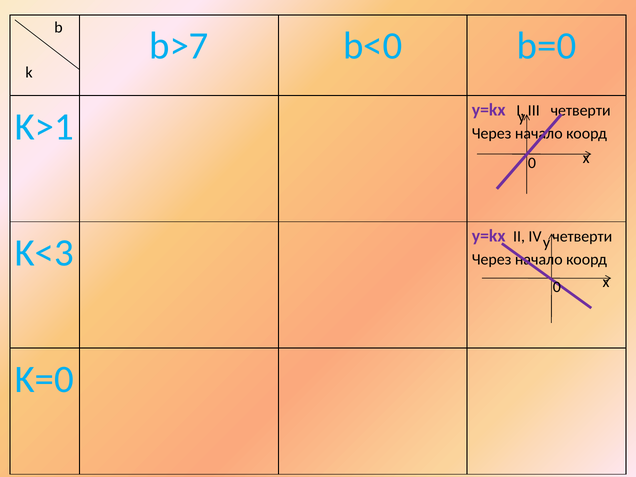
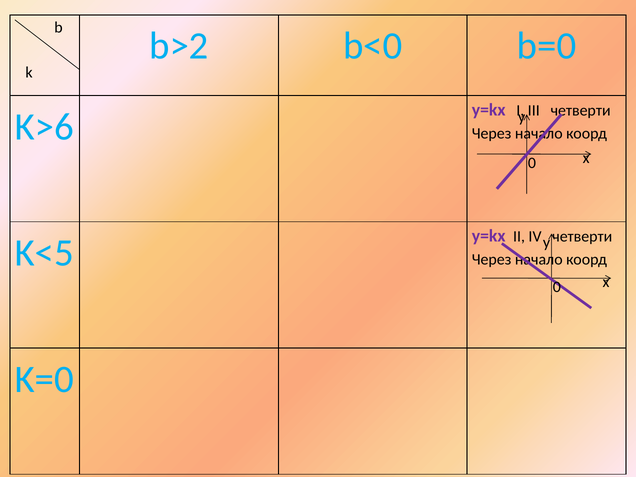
b>7: b>7 -> b>2 (179, 46)
K>1: K>1 -> K>6 (44, 127)
K<3: K<3 -> K<5 (44, 253)
